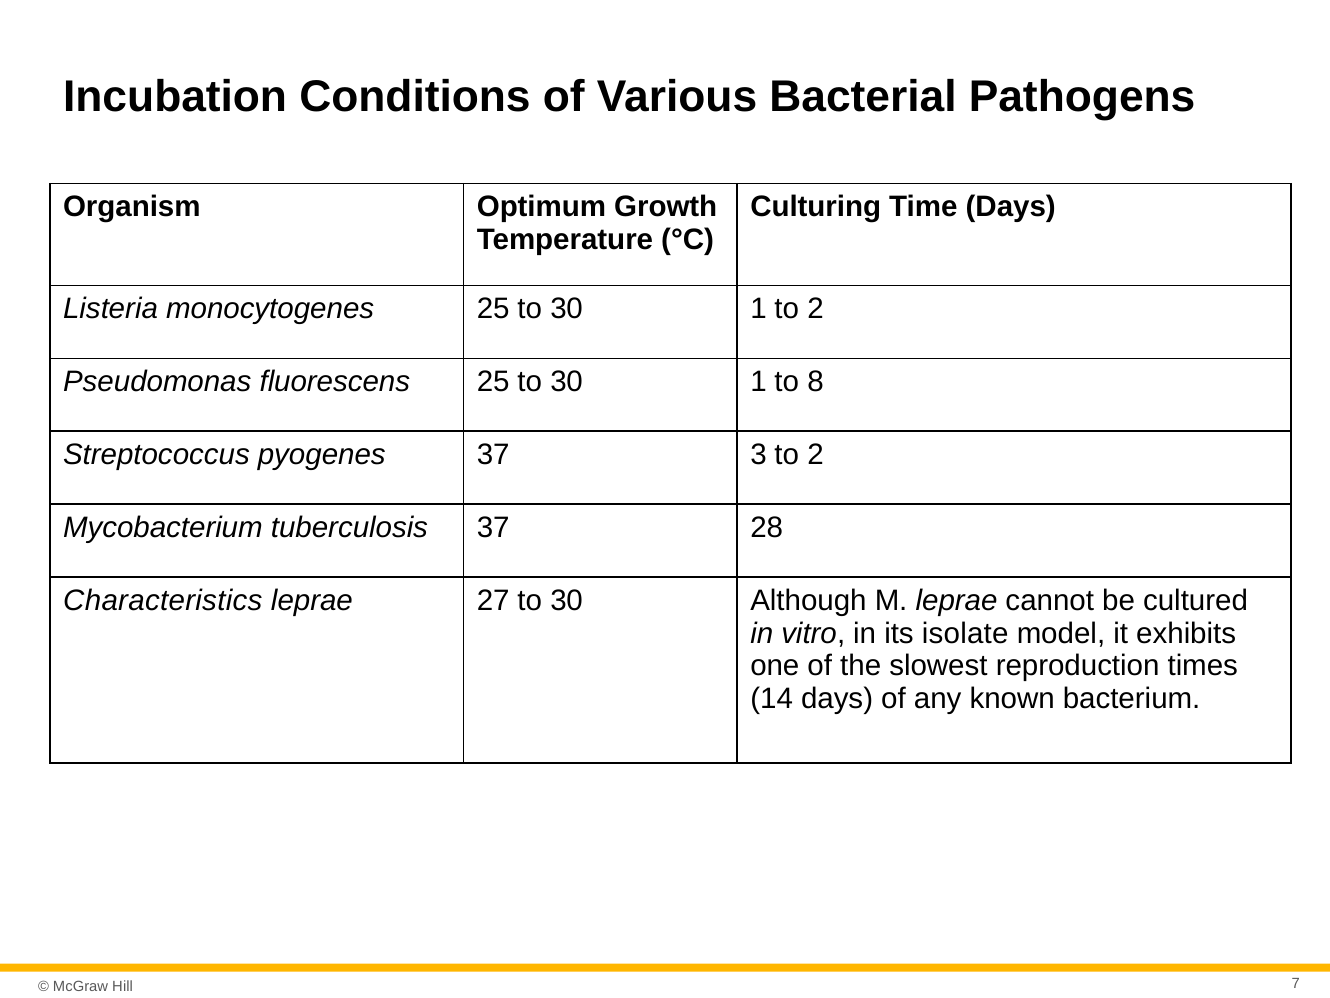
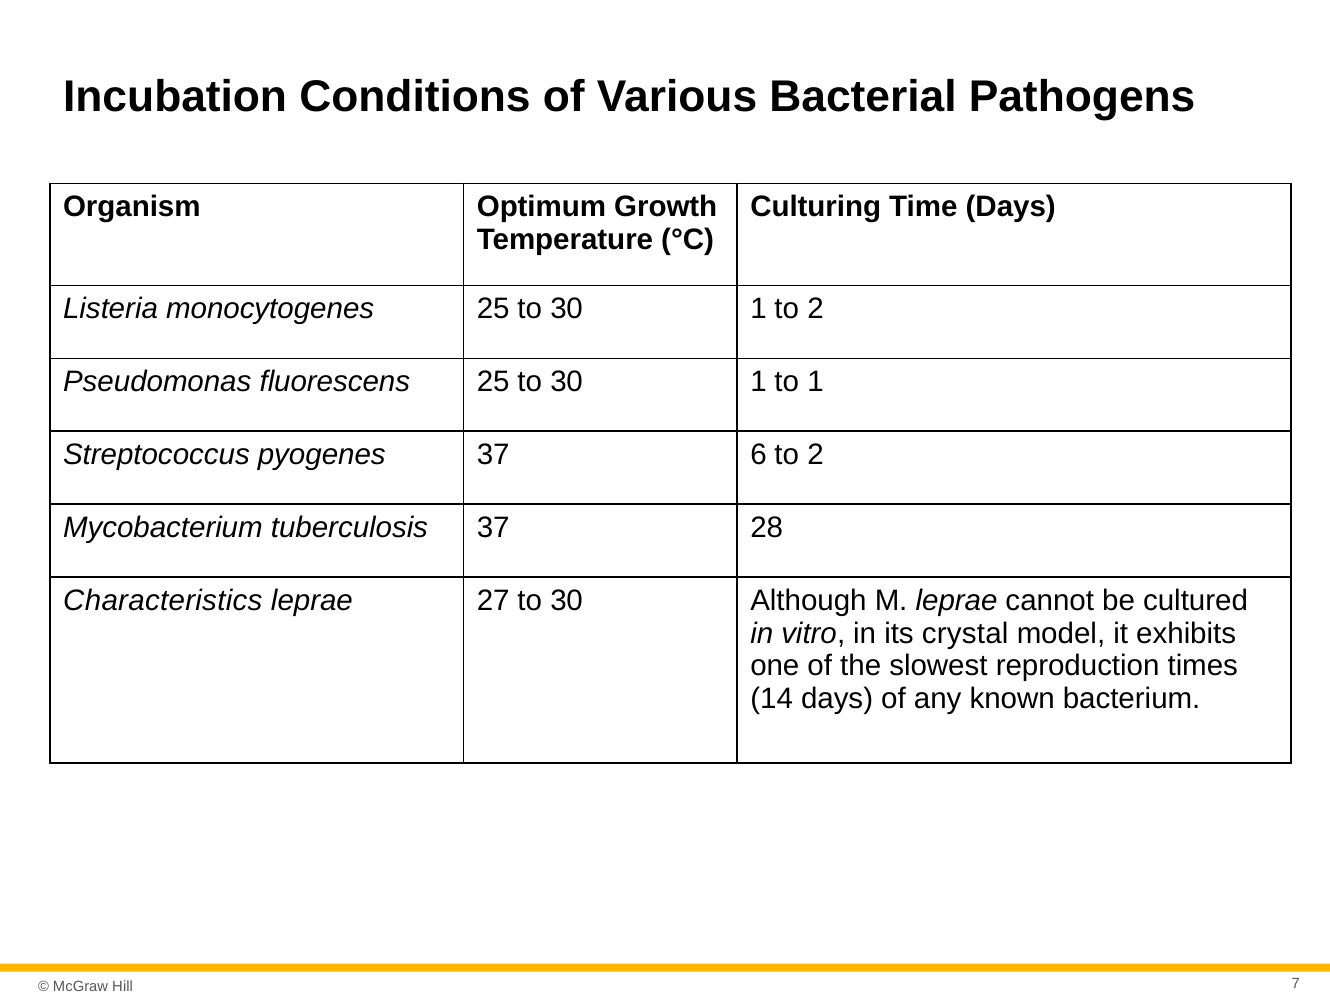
to 8: 8 -> 1 (816, 382)
3: 3 -> 6 (759, 455)
isolate: isolate -> crystal (965, 633)
